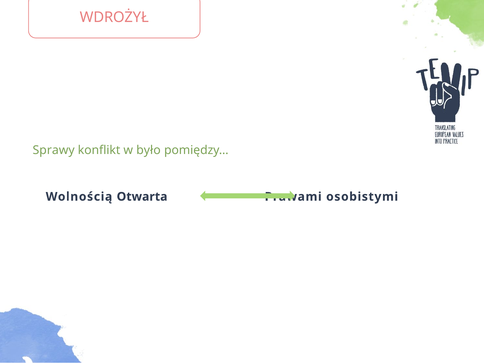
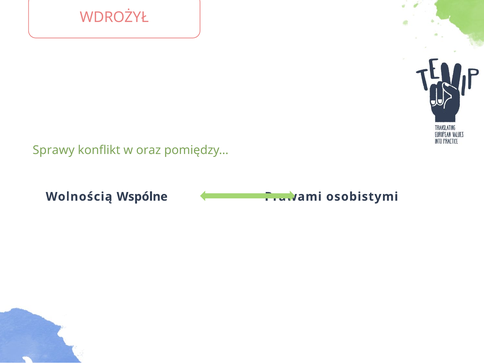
było: było -> oraz (149, 150)
Otwarta: Otwarta -> Wspólne (142, 197)
